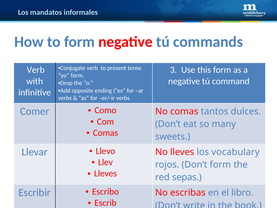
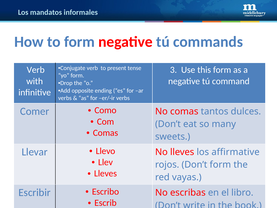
vocabulary: vocabulary -> affirmative (236, 152)
sepas: sepas -> vayas (187, 177)
